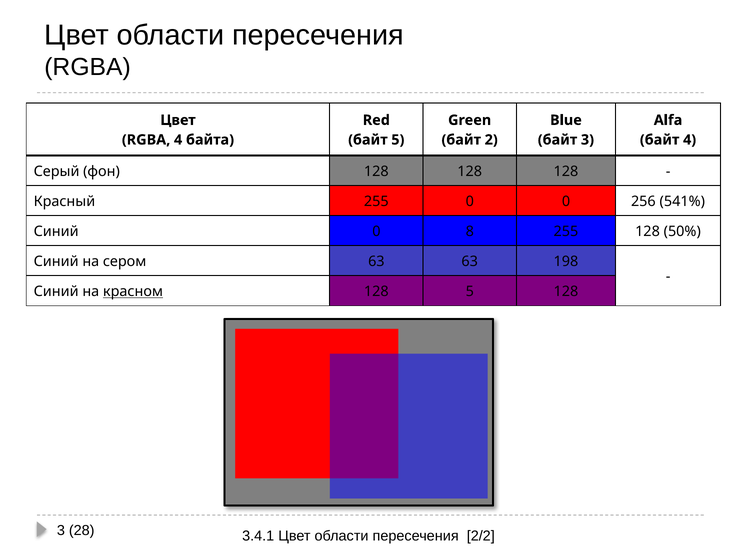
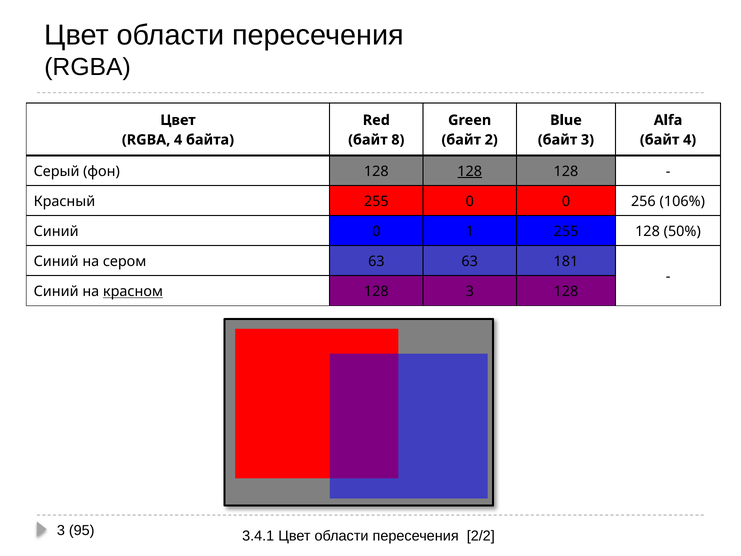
байт 5: 5 -> 8 (398, 140)
128 underline: none -> present (470, 171)
541%: 541% -> 106% (682, 201)
8: 8 -> 1 (470, 231)
198: 198 -> 181 (566, 261)
128 5: 5 -> 3 (470, 291)
28: 28 -> 95 (82, 530)
